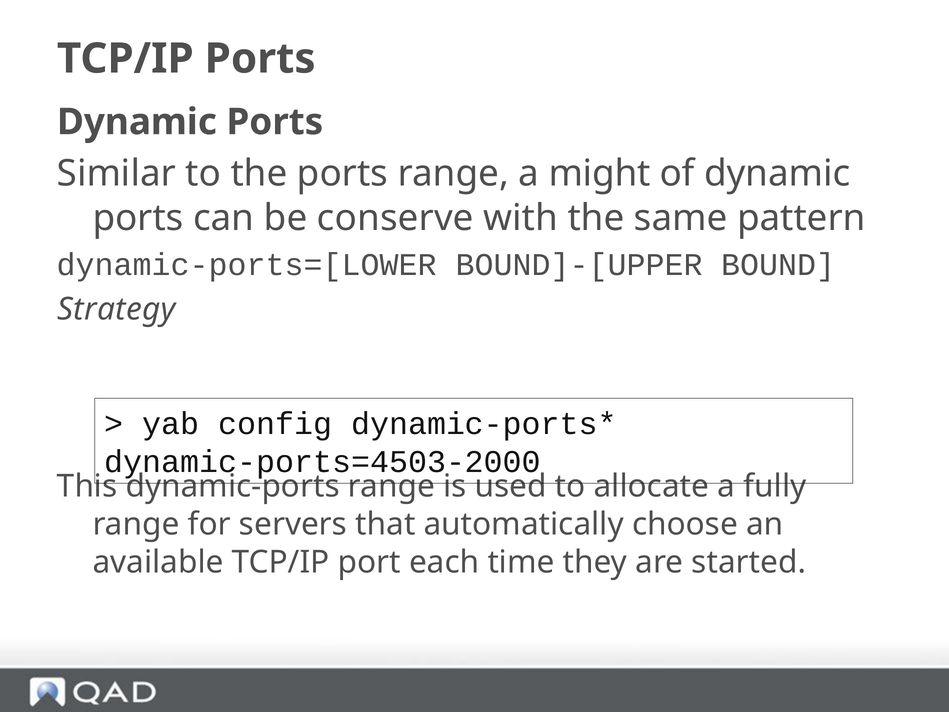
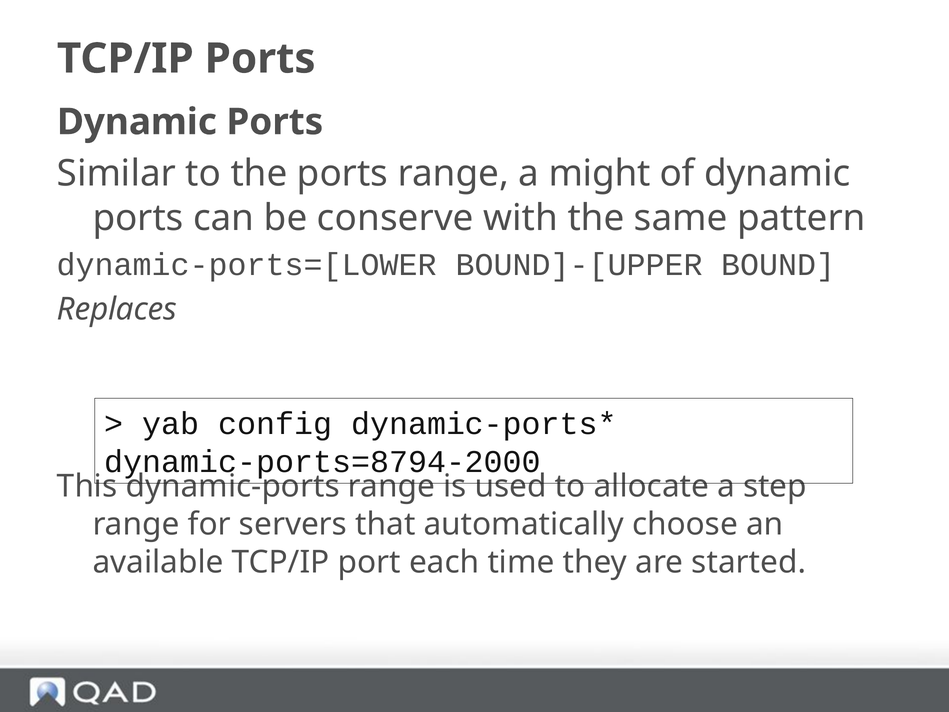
Strategy: Strategy -> Replaces (117, 309)
dynamic-ports=4503-2000: dynamic-ports=4503-2000 -> dynamic-ports=8794-2000 (323, 462)
fully: fully -> step (775, 486)
